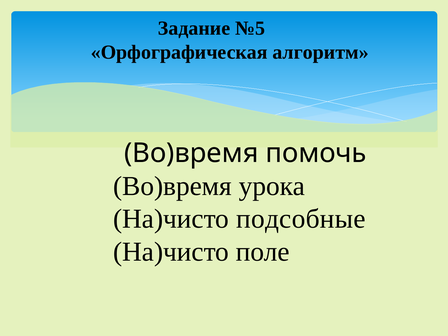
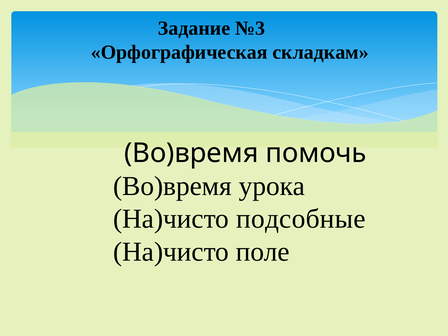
№5: №5 -> №3 (250, 28)
алгоритм: алгоритм -> складкам (321, 52)
